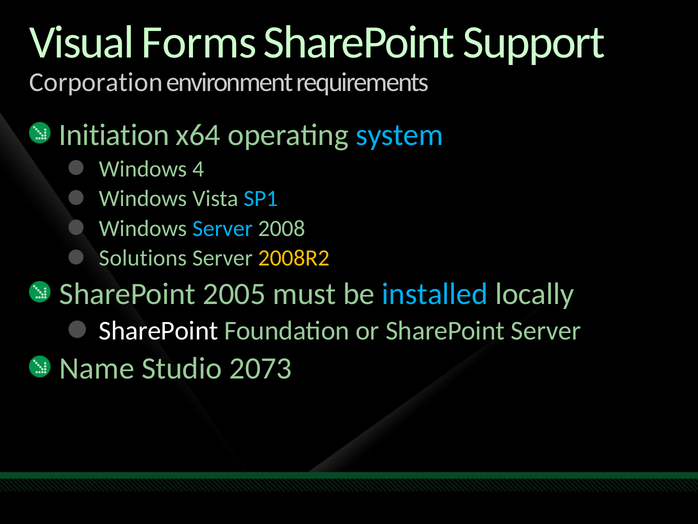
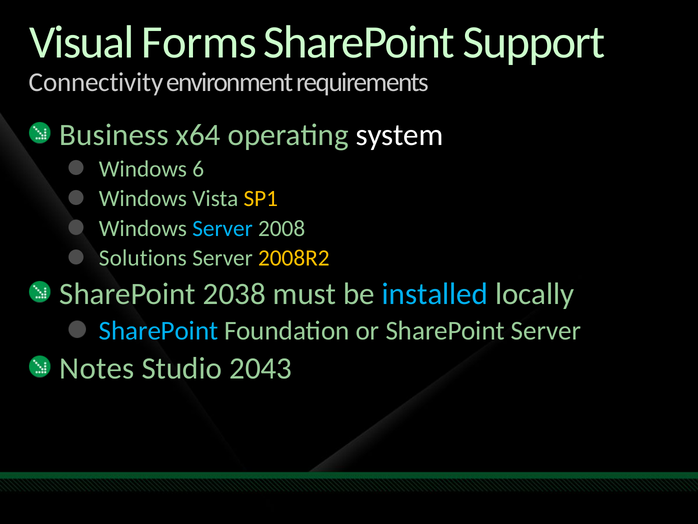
Corporation: Corporation -> Connectivity (96, 82)
Initiation: Initiation -> Business (114, 135)
system colour: light blue -> white (400, 135)
4: 4 -> 6 (198, 169)
SP1 colour: light blue -> yellow (261, 199)
2005: 2005 -> 2038 (234, 294)
SharePoint colour: white -> light blue (159, 330)
Name: Name -> Notes (97, 368)
2073: 2073 -> 2043 (261, 368)
